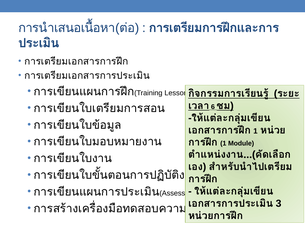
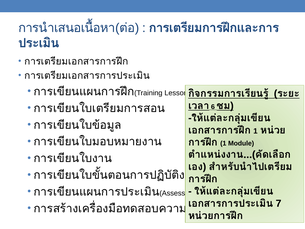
3: 3 -> 7 (279, 203)
